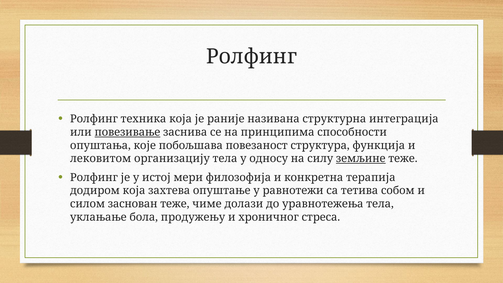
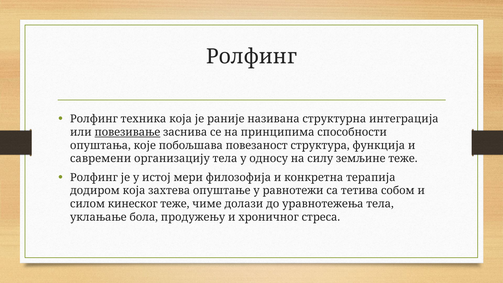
лековитом: лековитом -> савремени (101, 159)
земљине underline: present -> none (361, 159)
заснован: заснован -> кинеског (133, 204)
